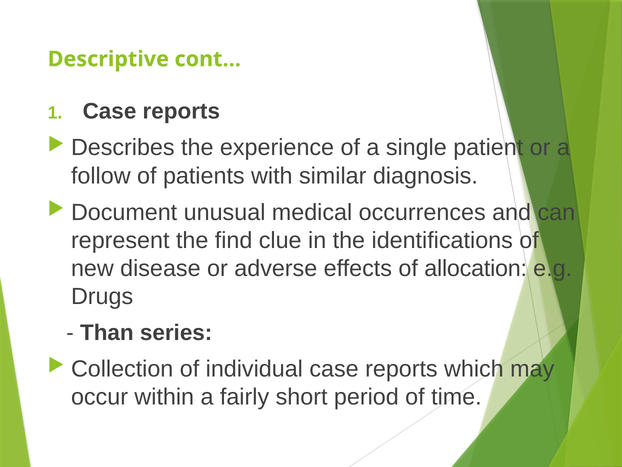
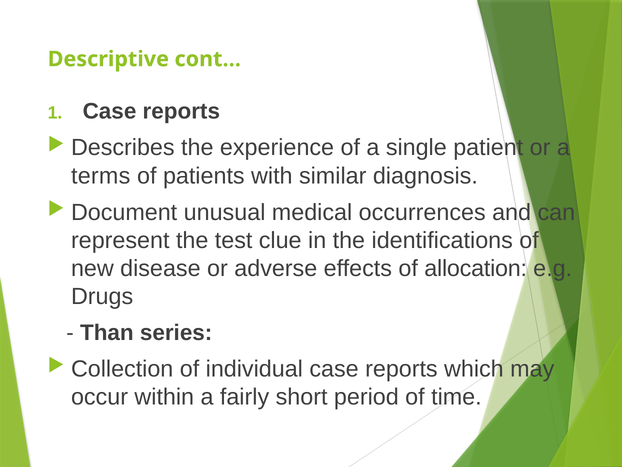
follow: follow -> terms (101, 176)
find: find -> test (234, 240)
